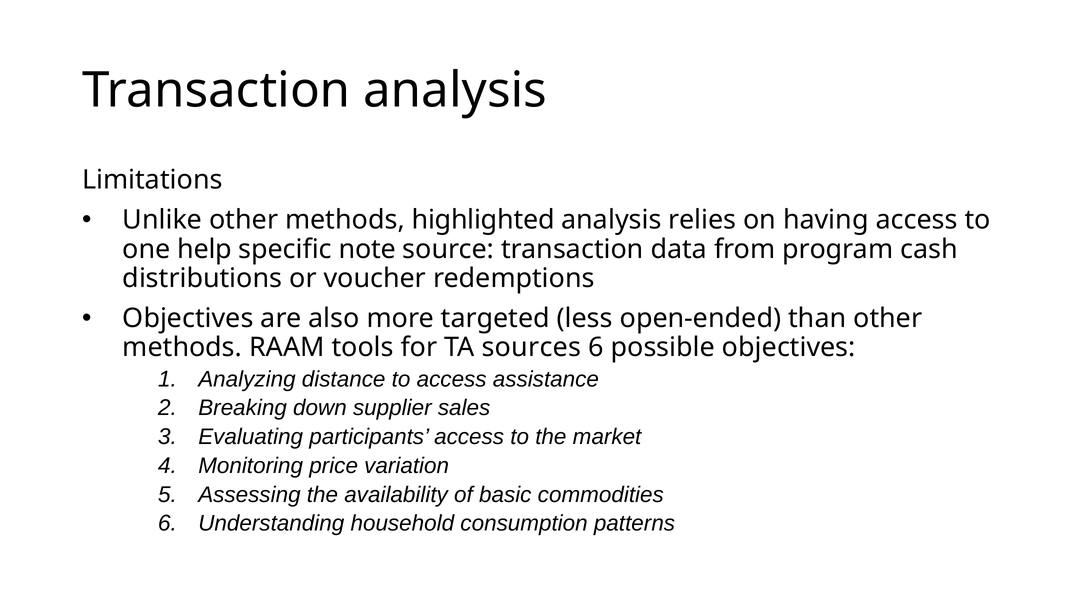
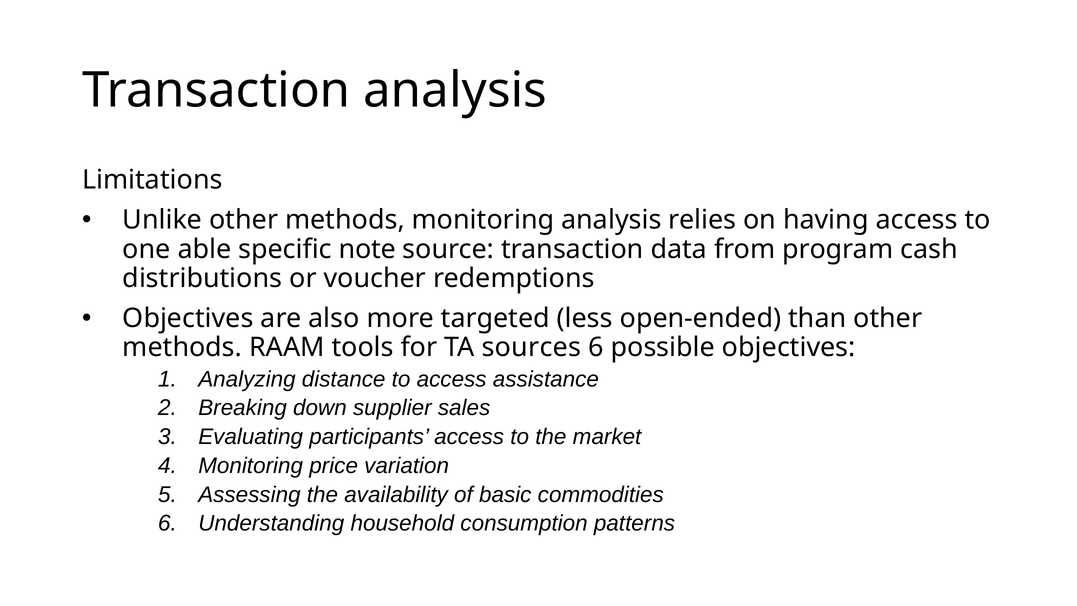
methods highlighted: highlighted -> monitoring (483, 220)
help: help -> able (204, 249)
